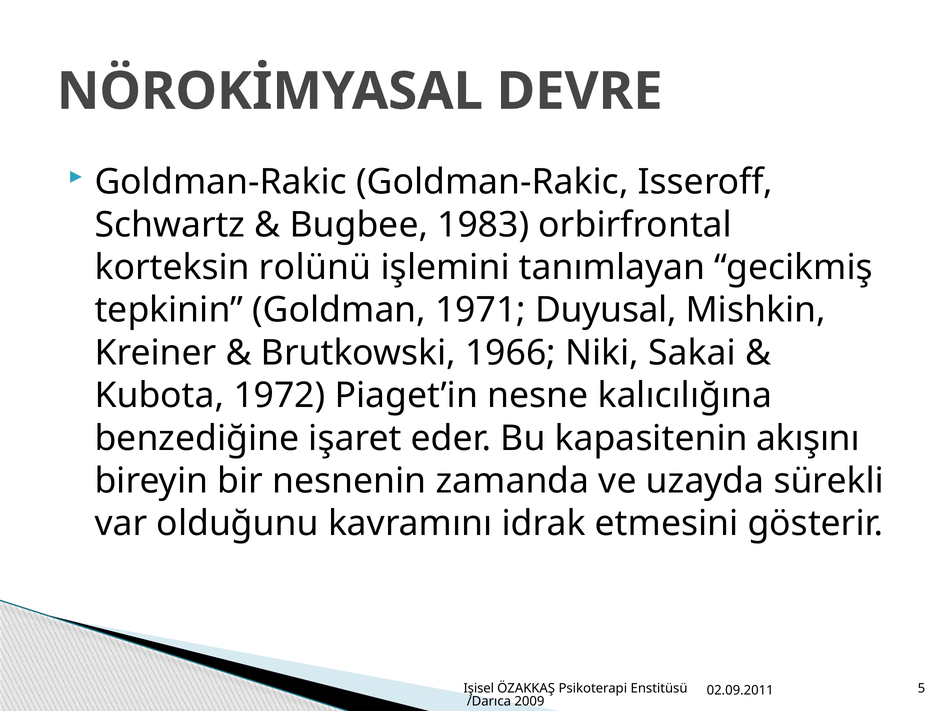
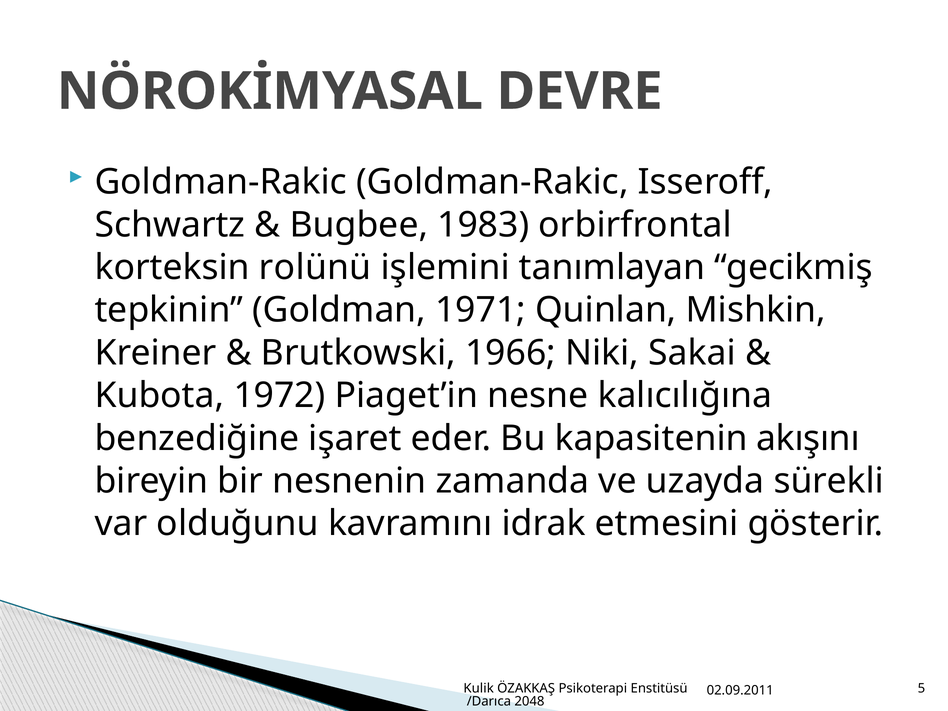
Duyusal: Duyusal -> Quinlan (606, 310)
Işisel: Işisel -> Kulik (479, 688)
2009: 2009 -> 2048 (529, 702)
